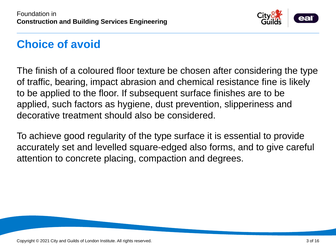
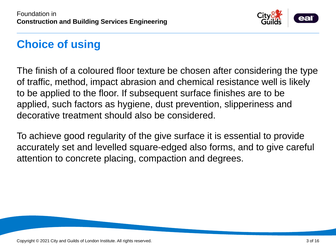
avoid: avoid -> using (86, 45)
bearing: bearing -> method (71, 82)
fine: fine -> well (270, 82)
of the type: type -> give (163, 136)
